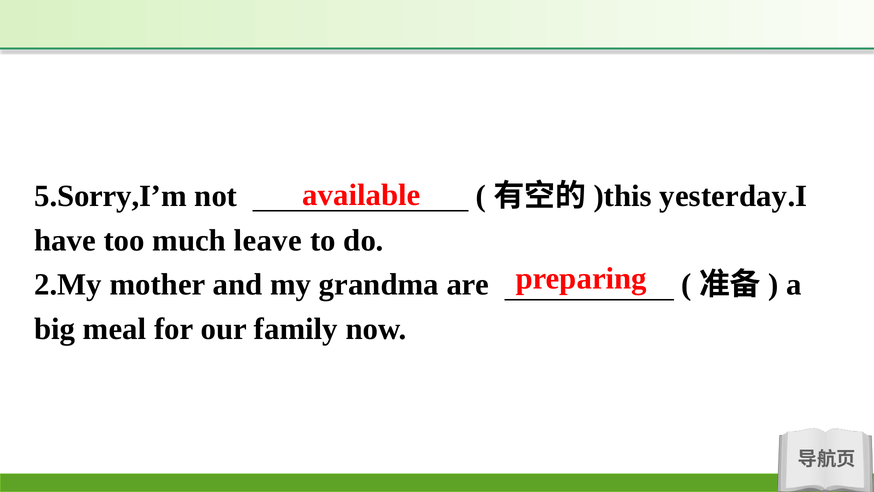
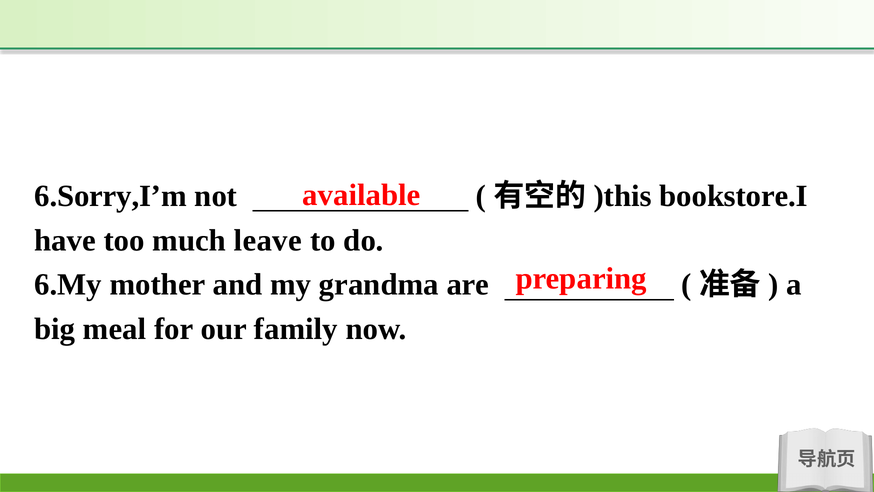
5.Sorry,I’m: 5.Sorry,I’m -> 6.Sorry,I’m (111, 196)
yesterday.I: yesterday.I -> bookstore.I (734, 196)
2.My: 2.My -> 6.My (68, 285)
